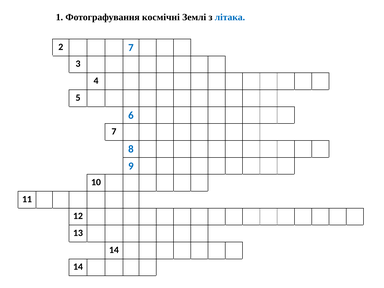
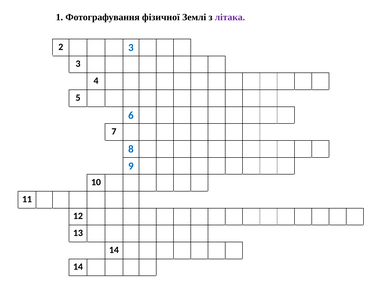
космічні: космічні -> фізичної (161, 17)
літака colour: blue -> purple (230, 17)
2 7: 7 -> 3 (131, 48)
